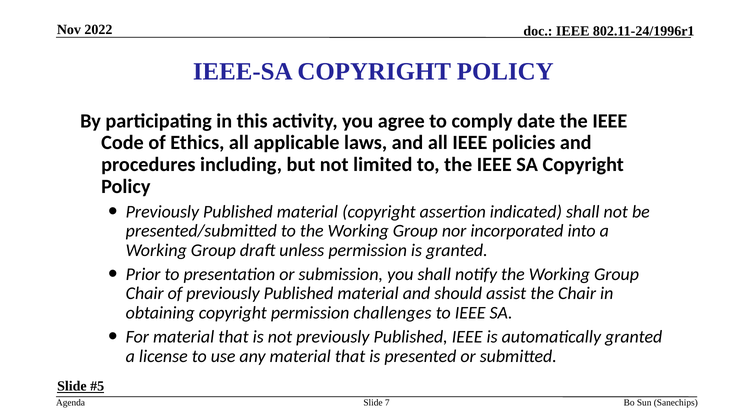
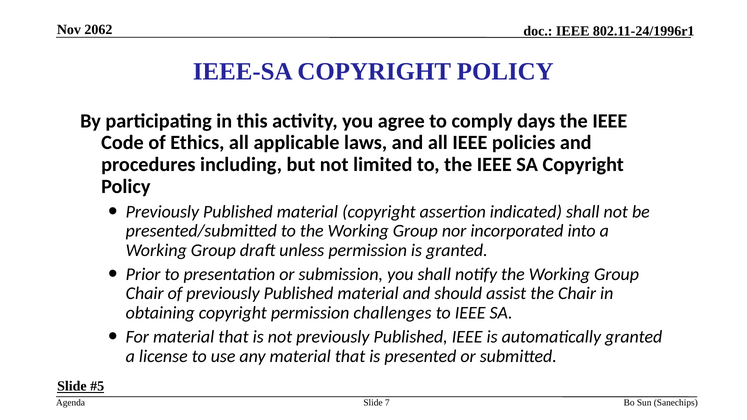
2022: 2022 -> 2062 (98, 30)
date: date -> days (536, 121)
